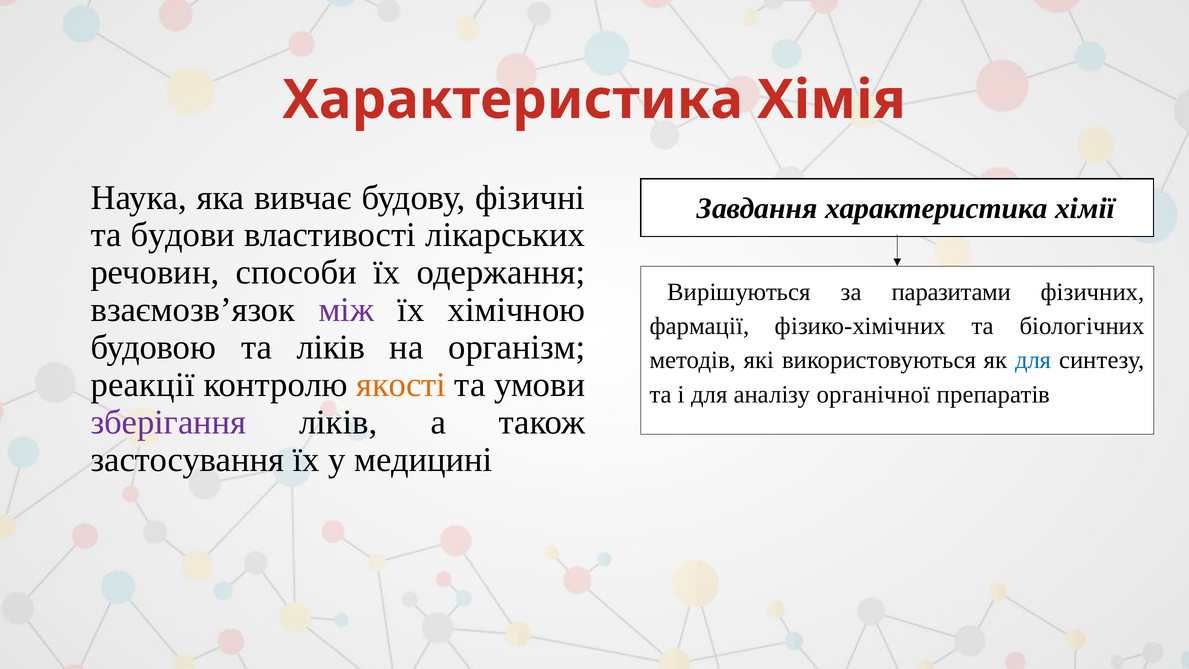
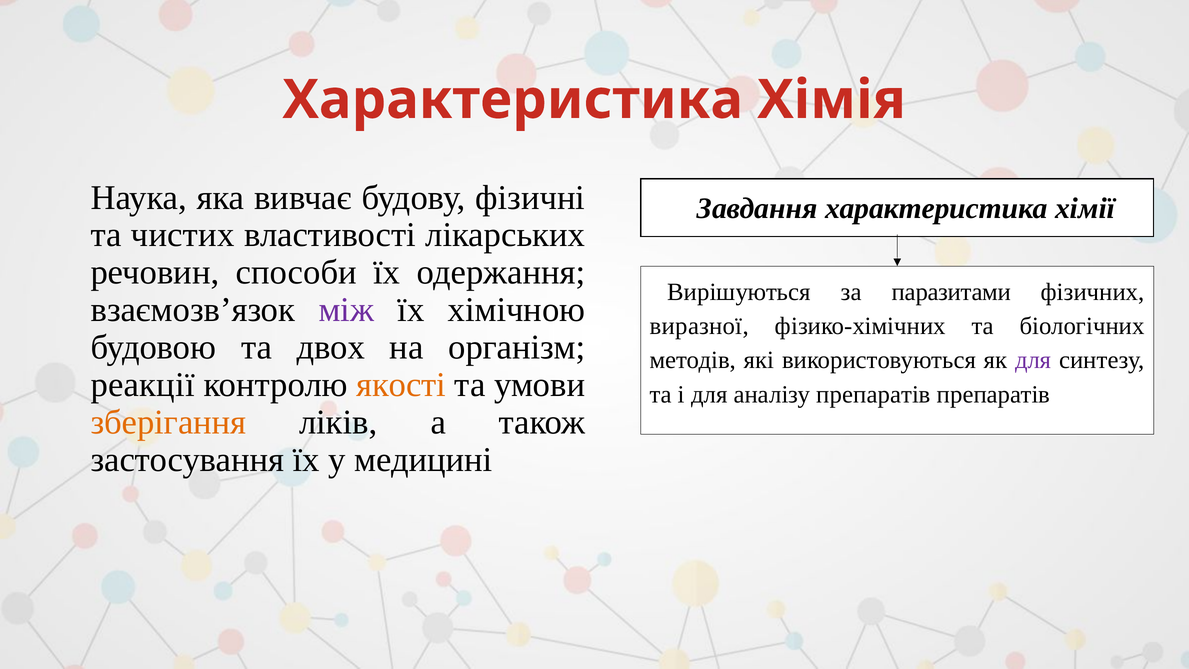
будови: будови -> чистих (183, 235)
фармації: фармації -> виразної (699, 326)
та ліків: ліків -> двох (331, 347)
для colour: blue -> purple (1033, 360)
аналізу органічної: органічної -> препаратів (874, 394)
зберігання colour: purple -> orange (168, 422)
